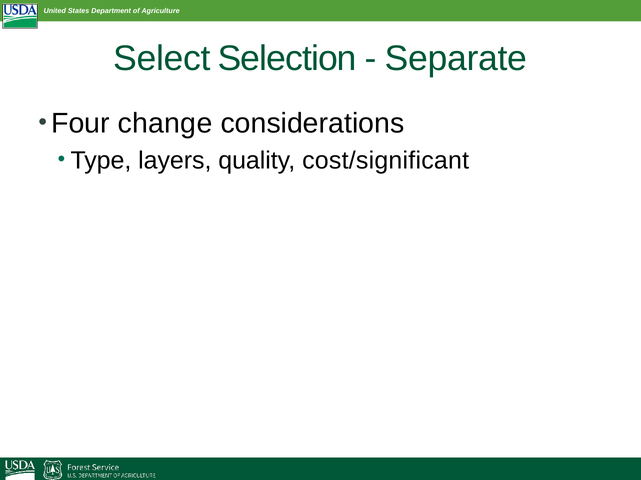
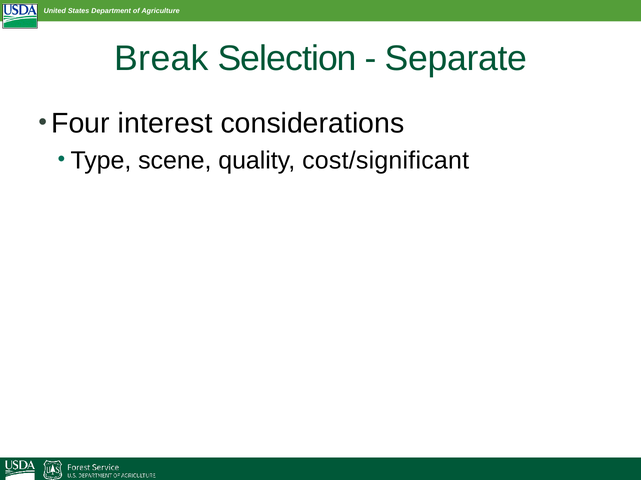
Select: Select -> Break (162, 59)
change: change -> interest (165, 124)
layers: layers -> scene (175, 161)
